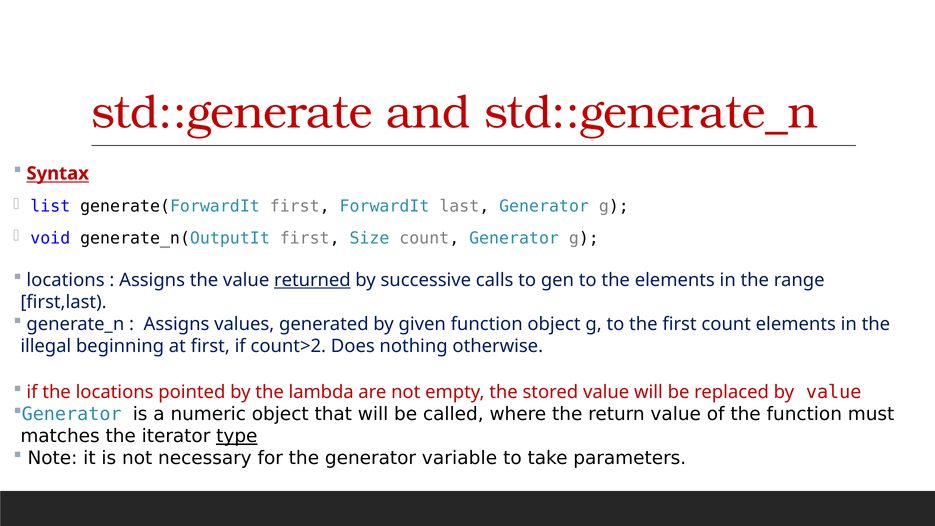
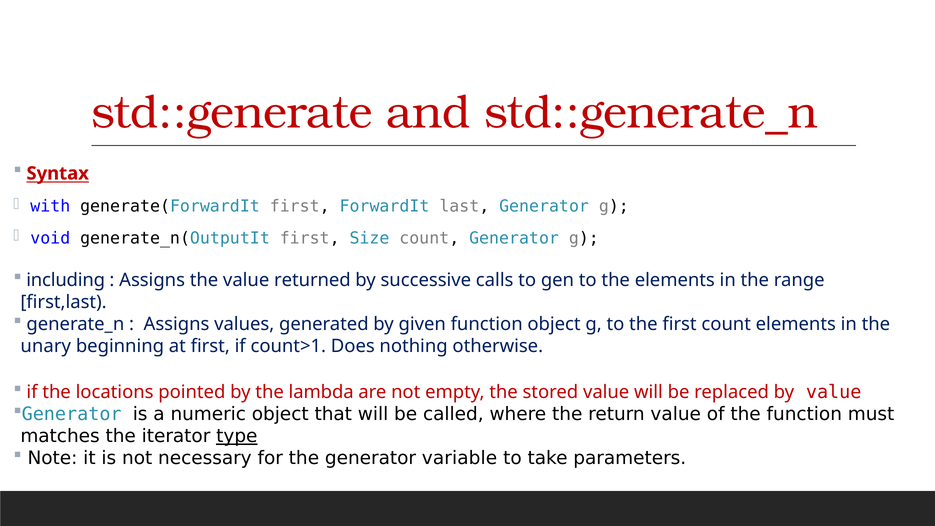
list: list -> with (50, 206)
locations: locations -> including (66, 280)
returned underline: present -> none (312, 280)
illegal: illegal -> unary (46, 346)
count>2: count>2 -> count>1 (288, 346)
